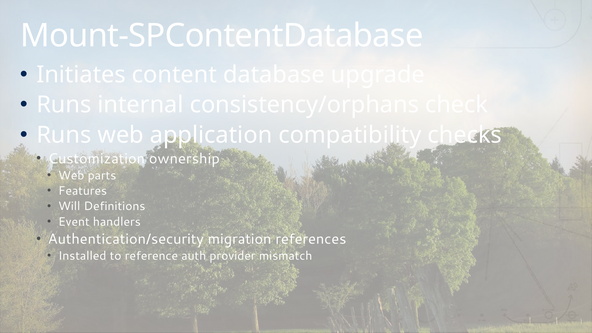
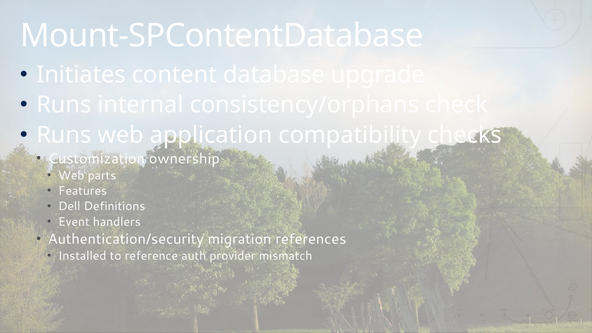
Will: Will -> Dell (69, 206)
